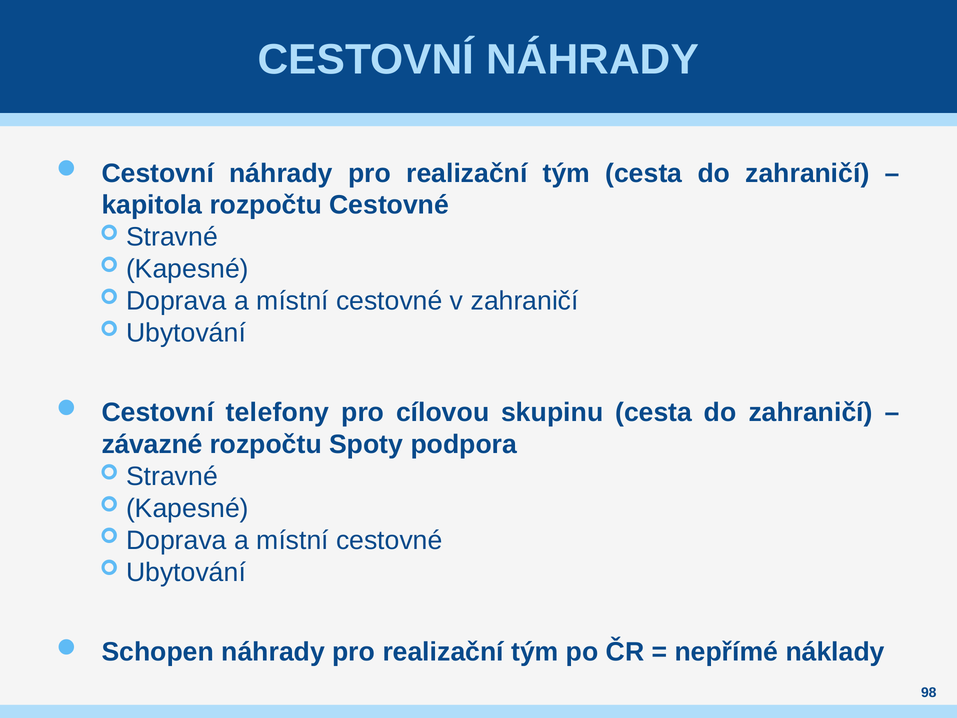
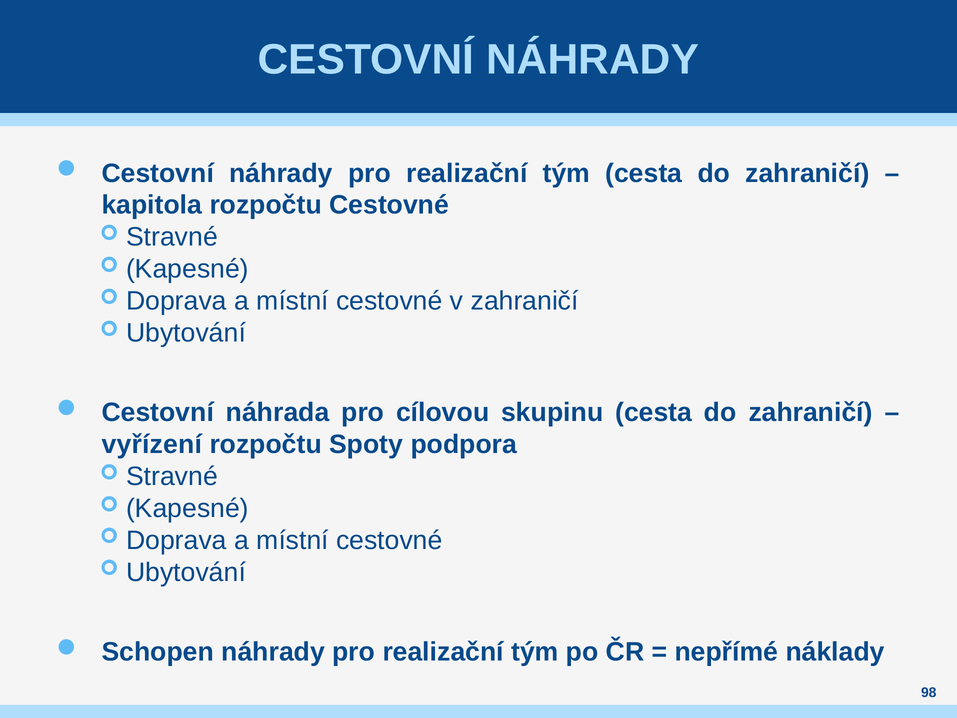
telefony: telefony -> náhrada (278, 413)
závazné: závazné -> vyřízení (152, 444)
